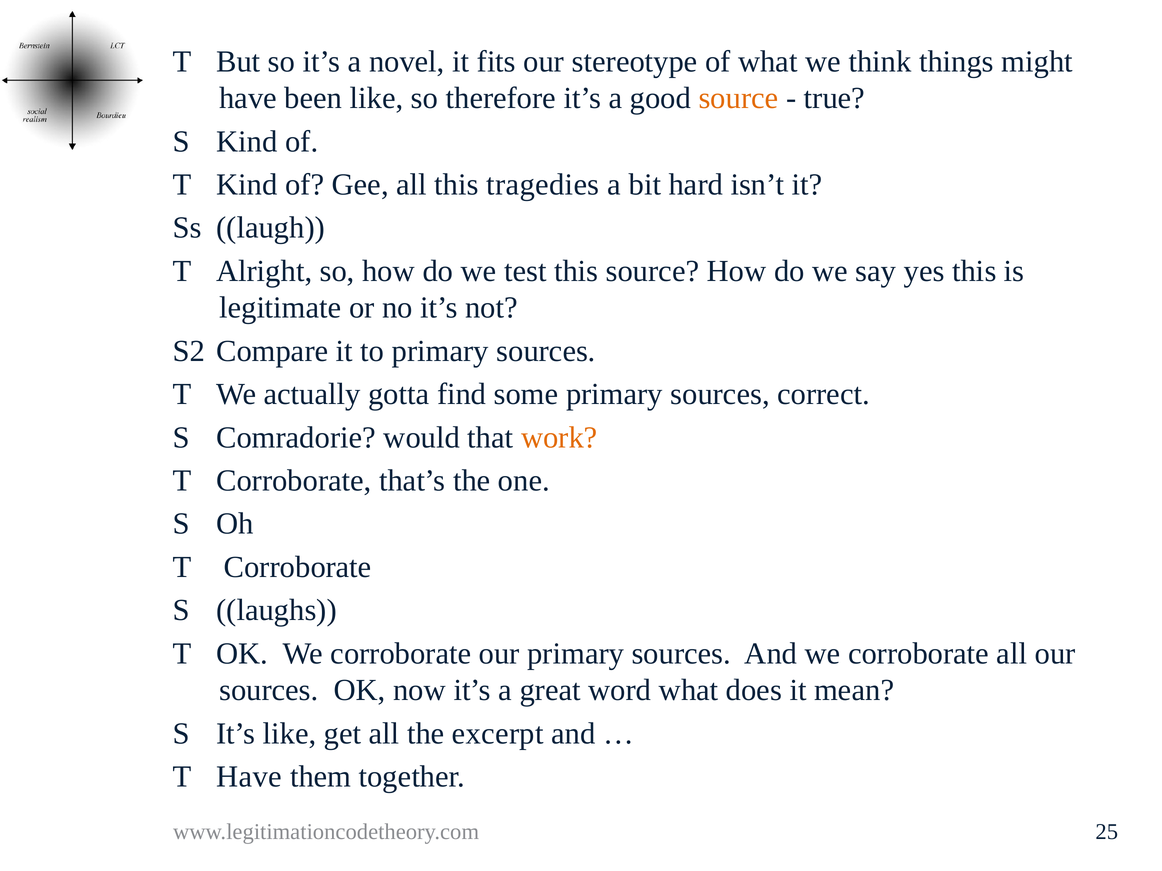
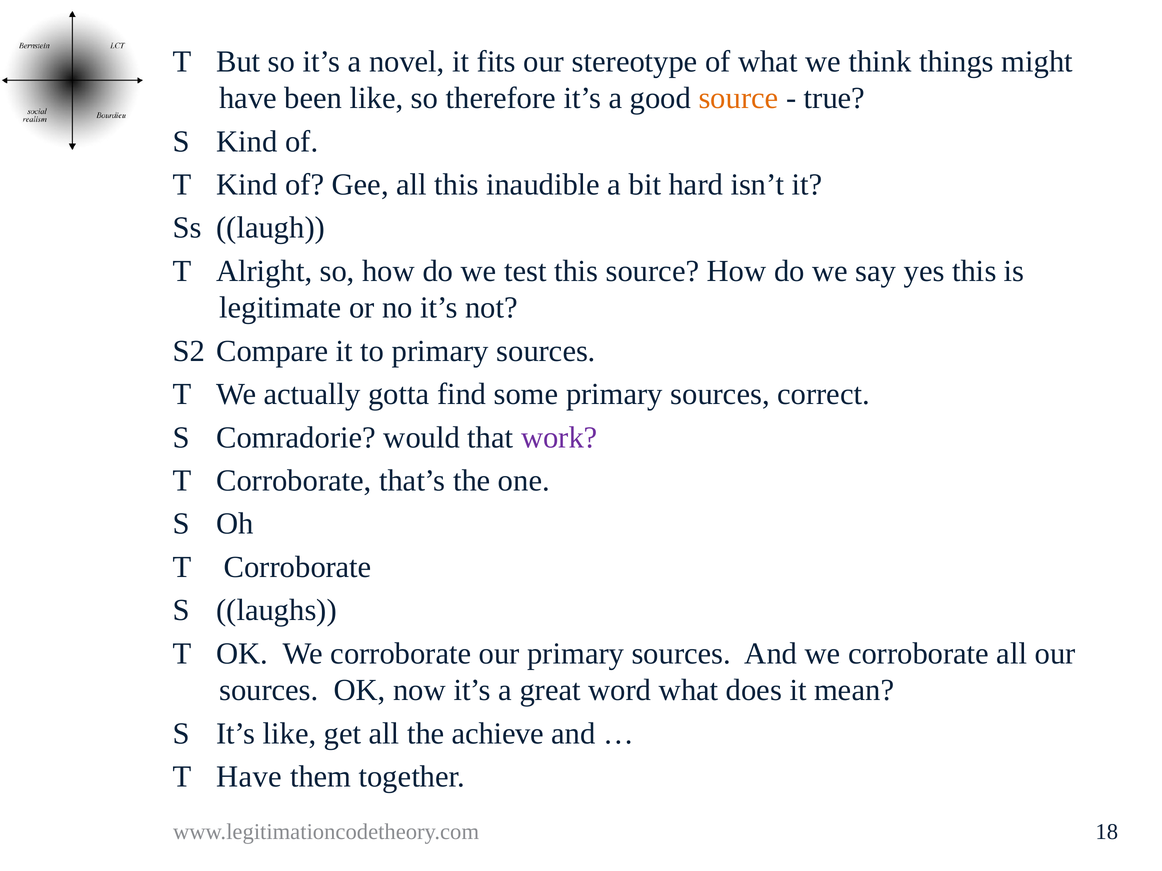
tragedies: tragedies -> inaudible (543, 185)
work colour: orange -> purple (559, 438)
excerpt: excerpt -> achieve (498, 734)
25: 25 -> 18 (1107, 833)
